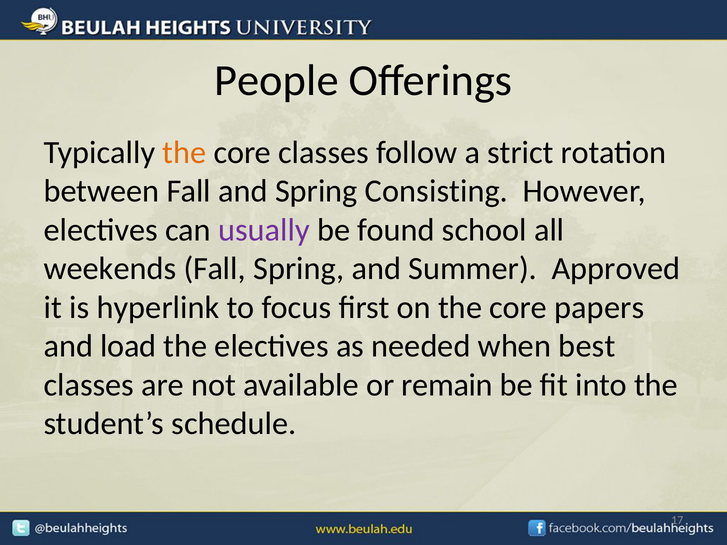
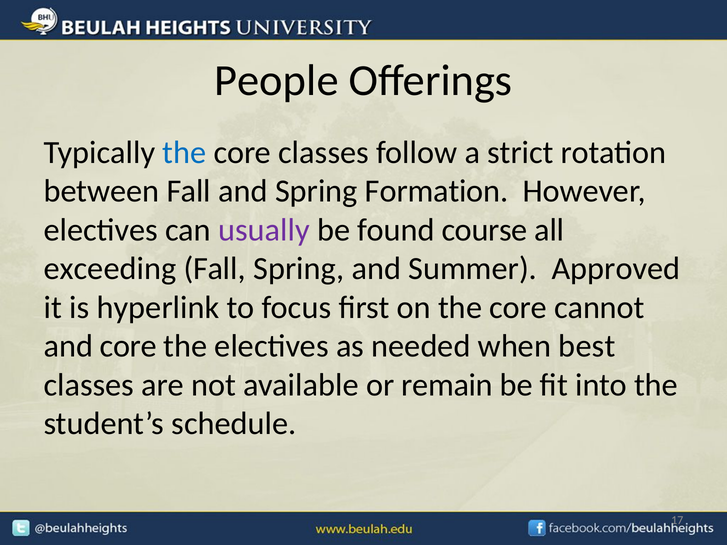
the colour: orange -> blue (184, 153)
Consisting: Consisting -> Formation (437, 191)
school: school -> course (485, 230)
weekends: weekends -> exceeding (110, 269)
papers: papers -> cannot (599, 308)
and load: load -> core (128, 346)
